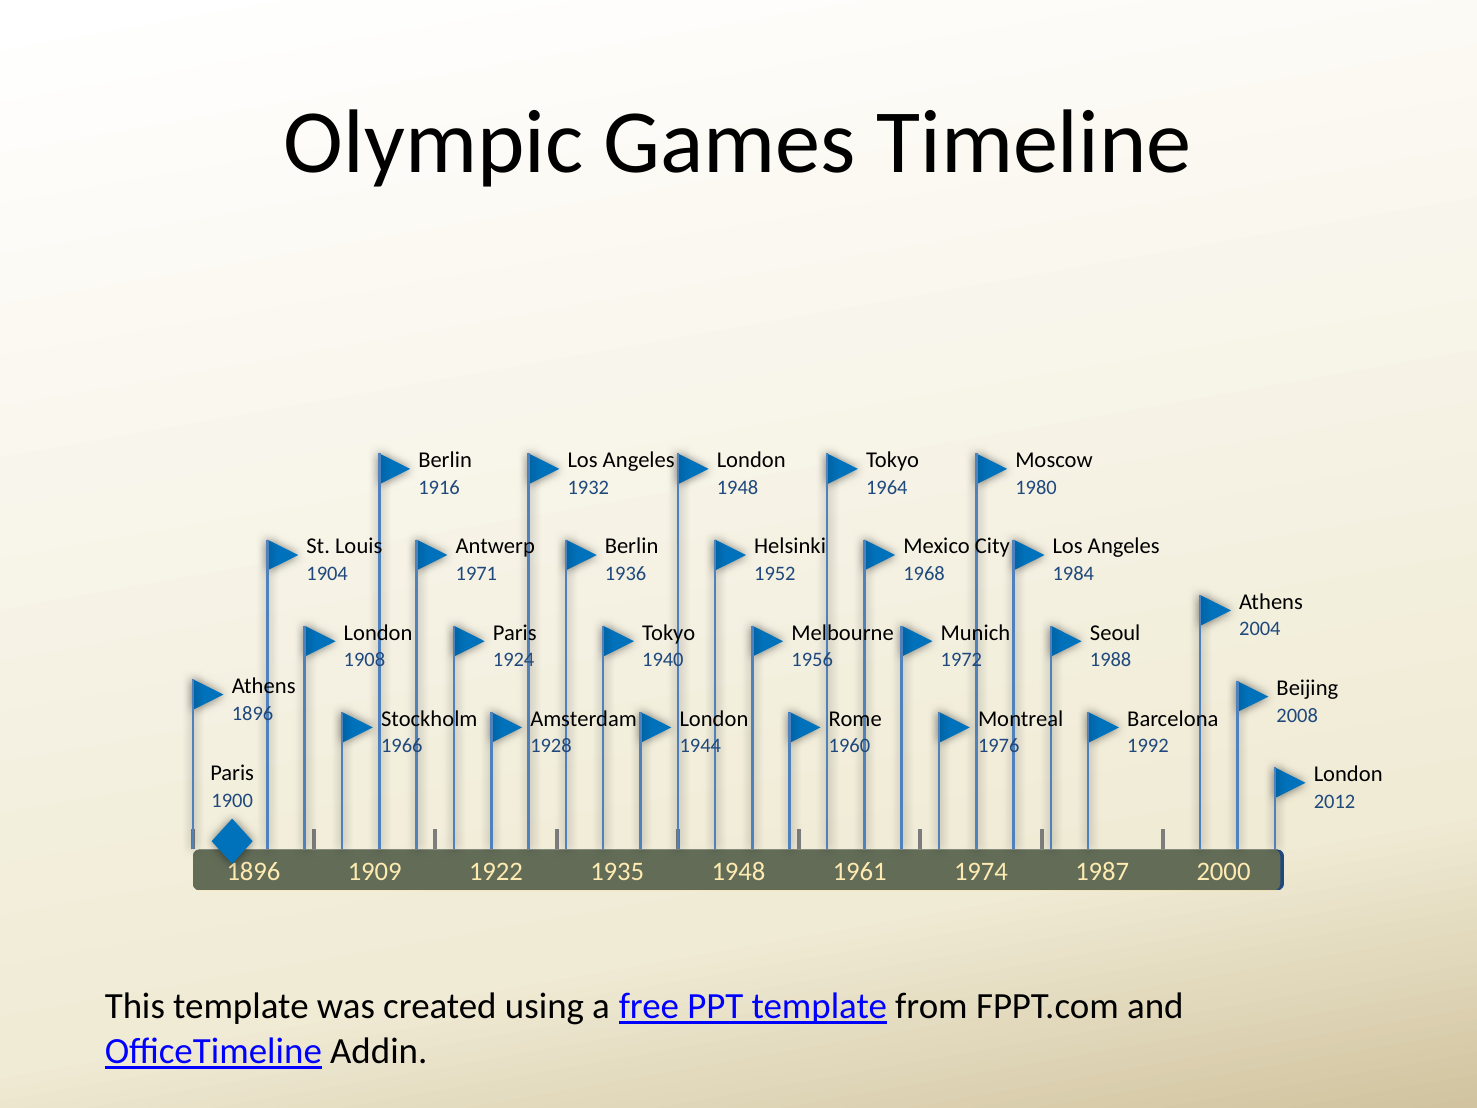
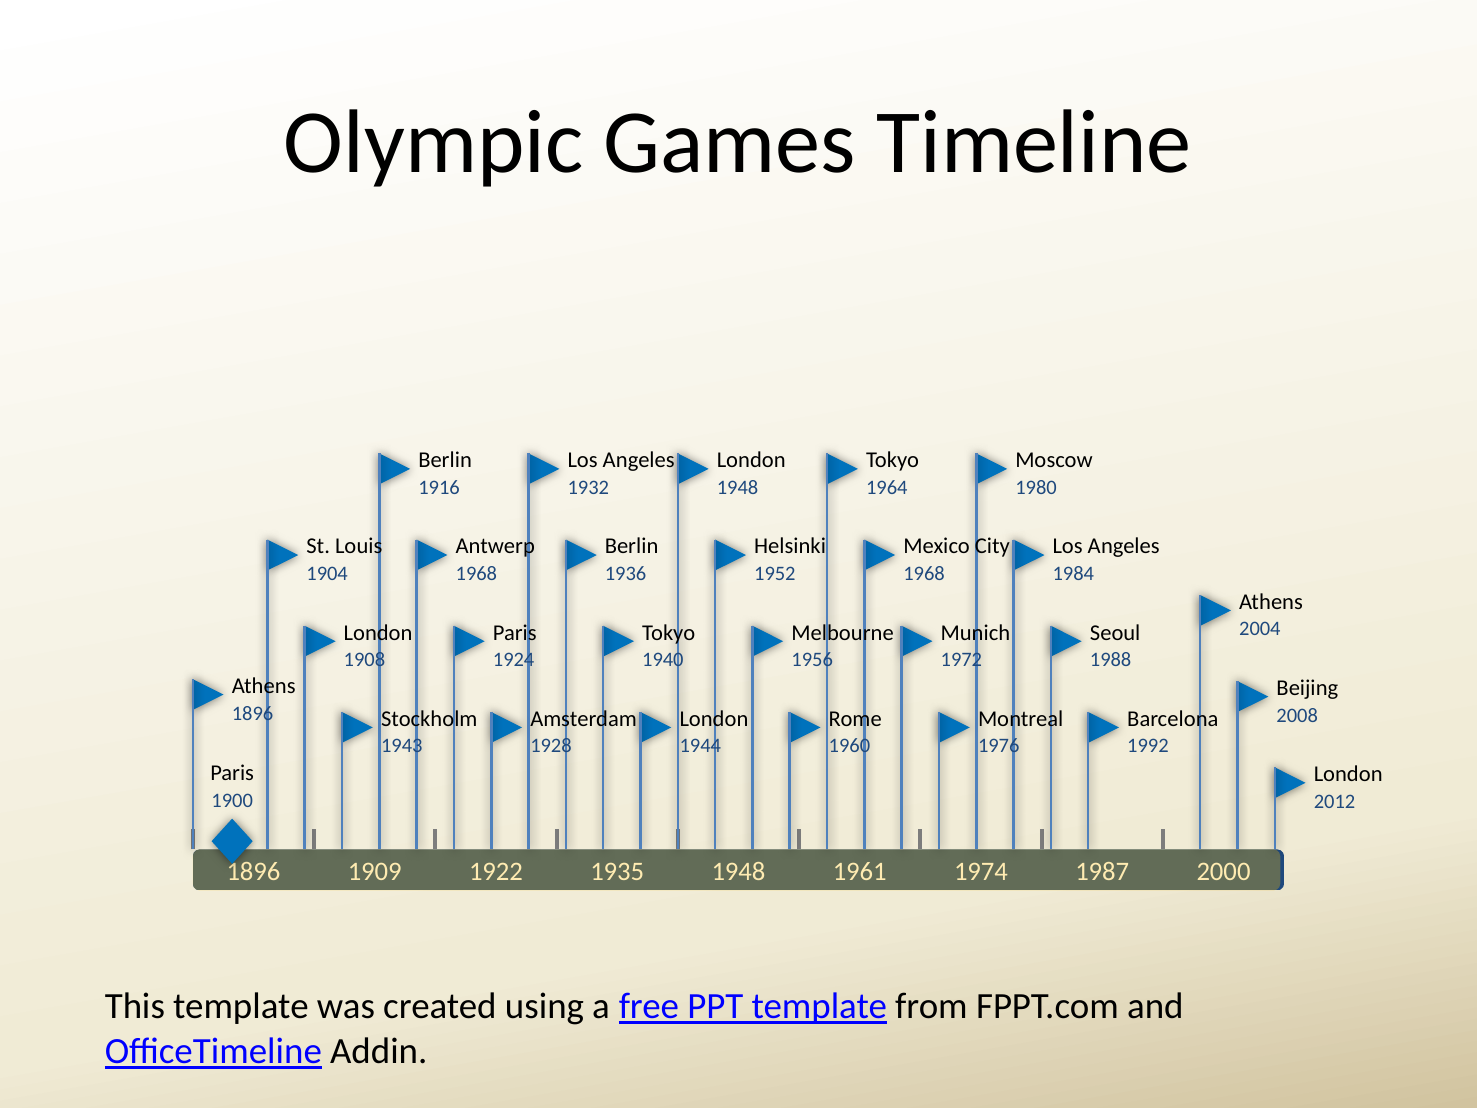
1971: 1971 -> 1968 (476, 574)
1966: 1966 -> 1943 (402, 746)
